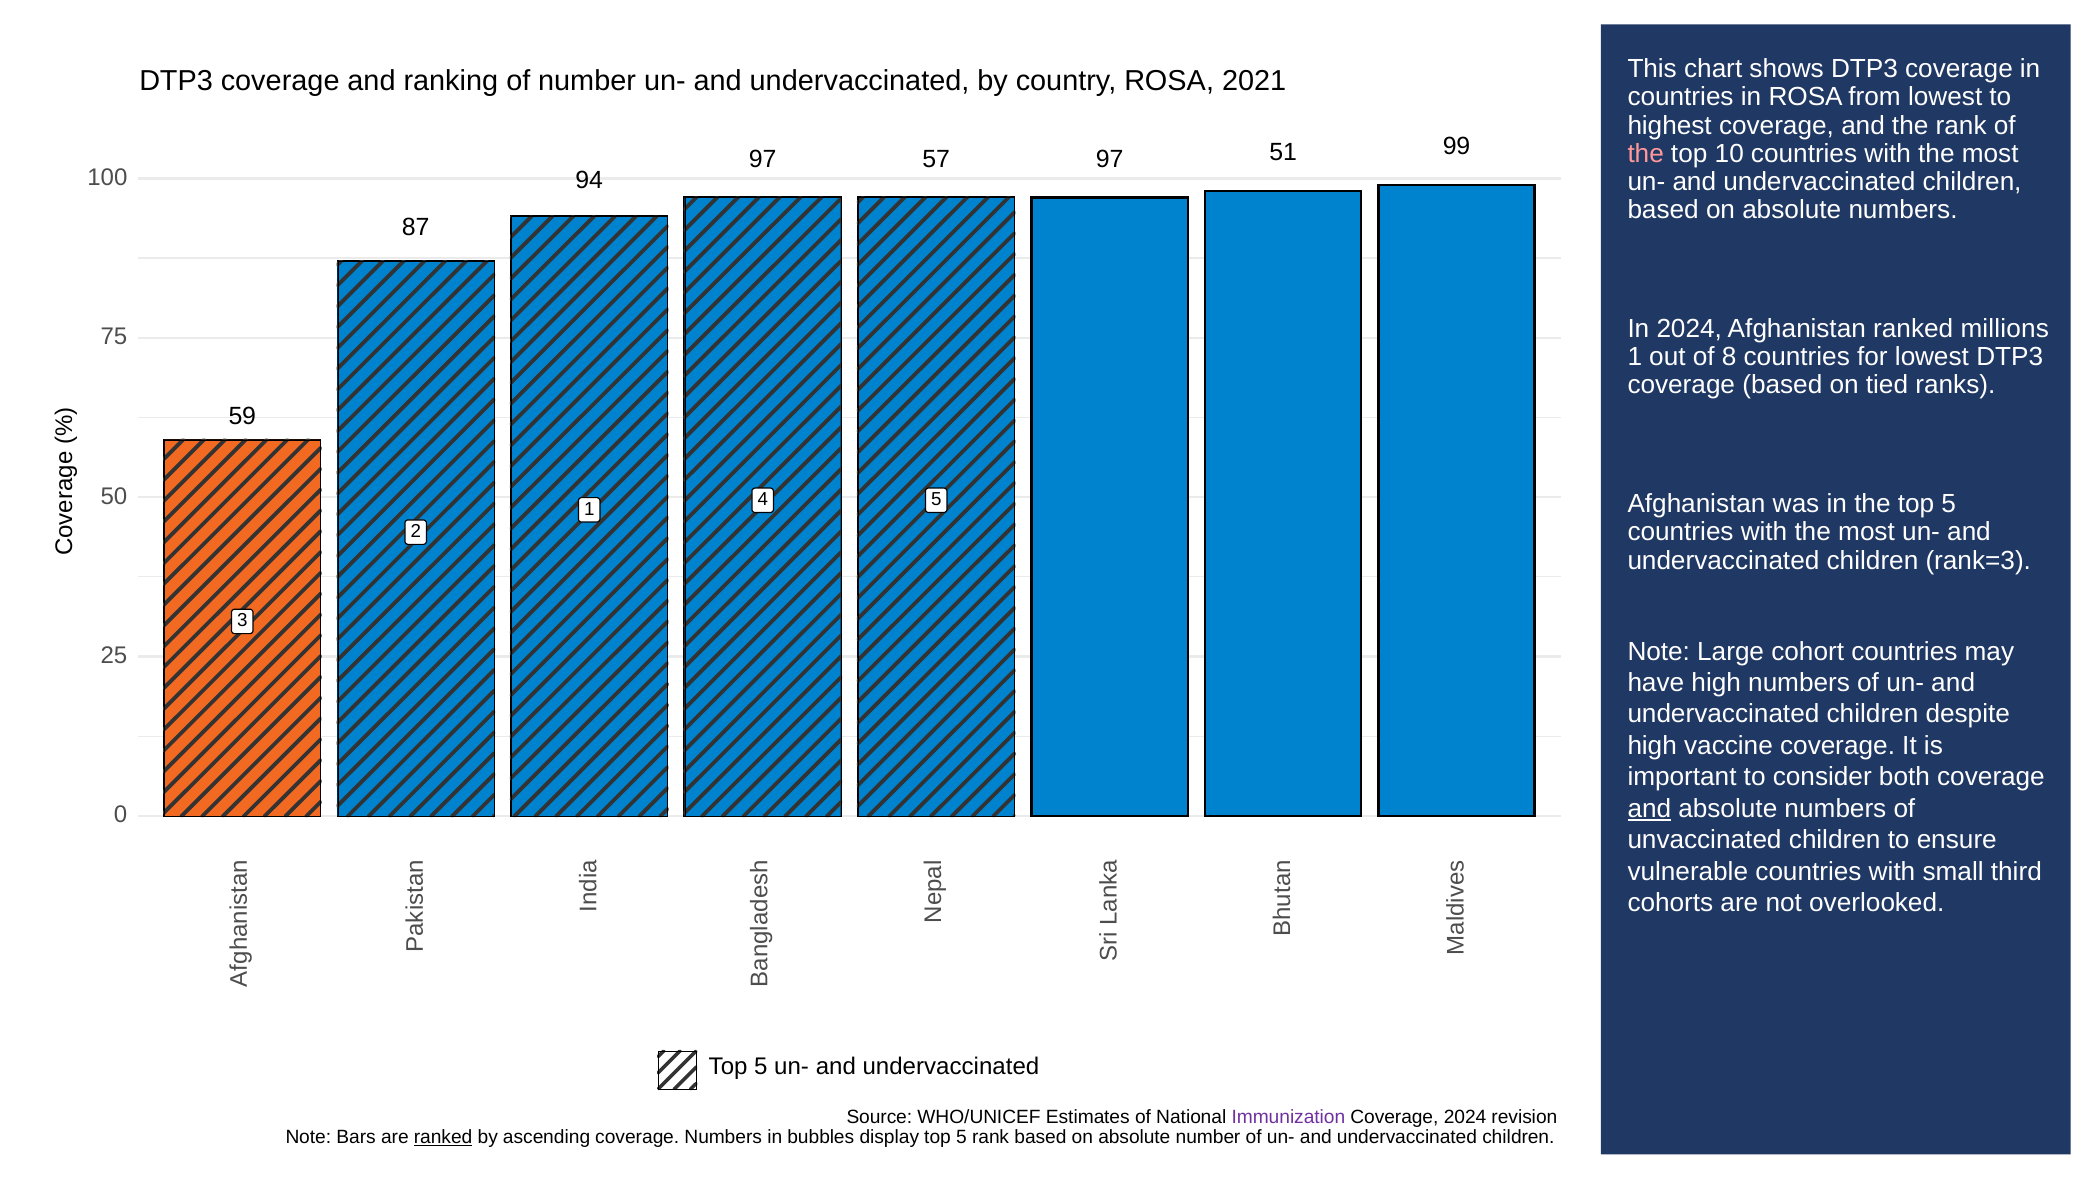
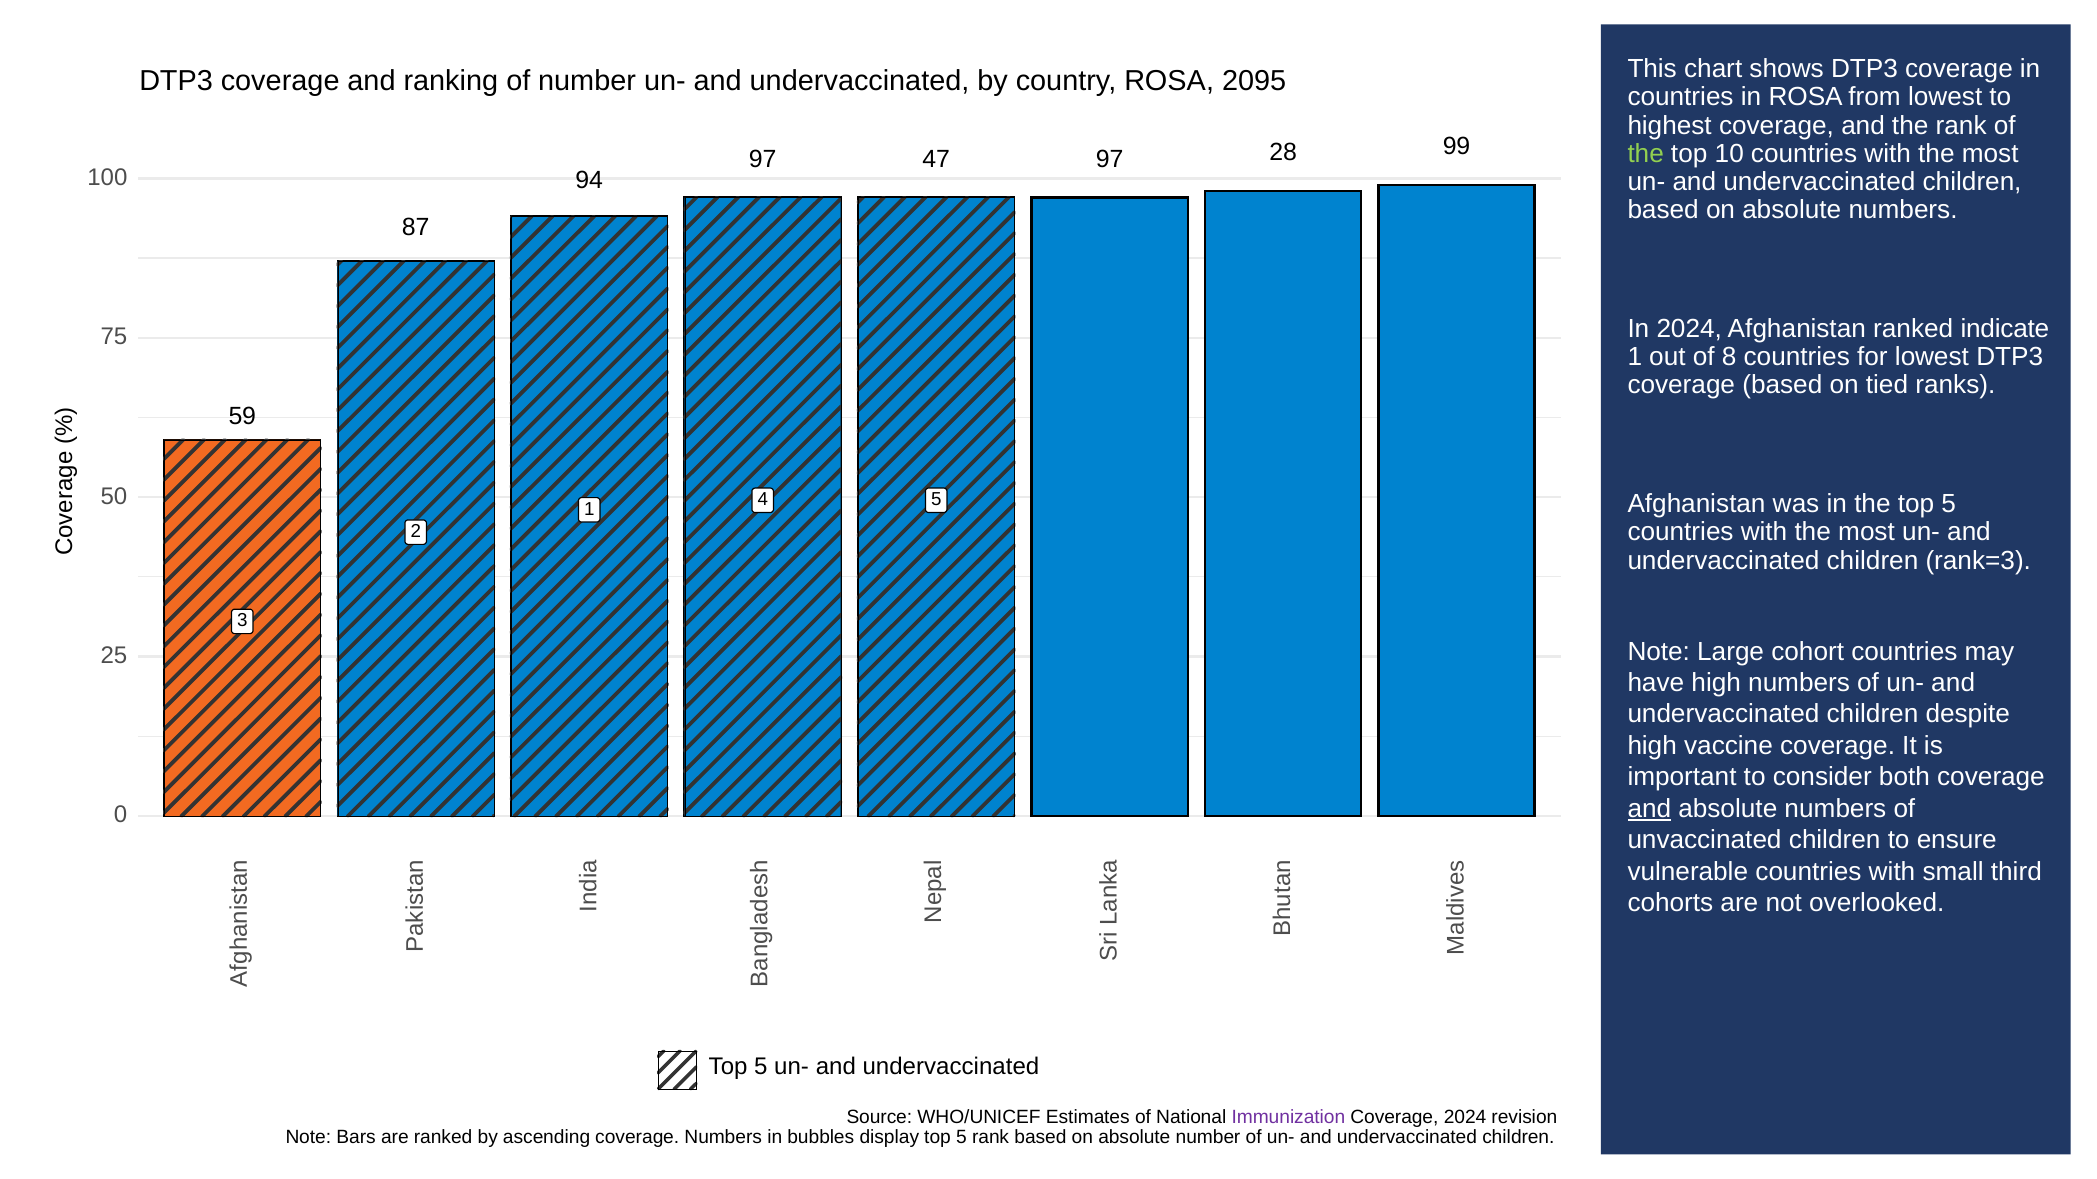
2021: 2021 -> 2095 (1254, 81)
the colour: pink -> light green (1646, 154)
57: 57 -> 47 (936, 160)
51: 51 -> 28 (1283, 153)
millions: millions -> indicate (2005, 329)
ranked underline: present -> none (443, 1138)
